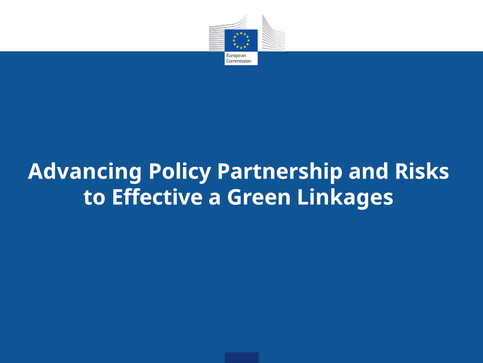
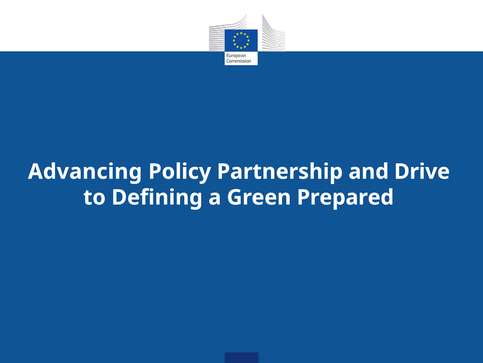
Risks: Risks -> Drive (422, 171)
Effective: Effective -> Defining (157, 197)
Linkages: Linkages -> Prepared (345, 197)
